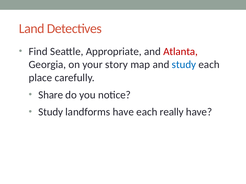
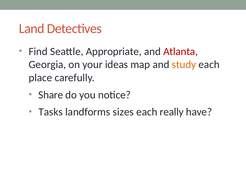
story: story -> ideas (117, 65)
study colour: blue -> orange (184, 65)
Study: Study -> Tasks (51, 112)
landforms have: have -> sizes (123, 112)
